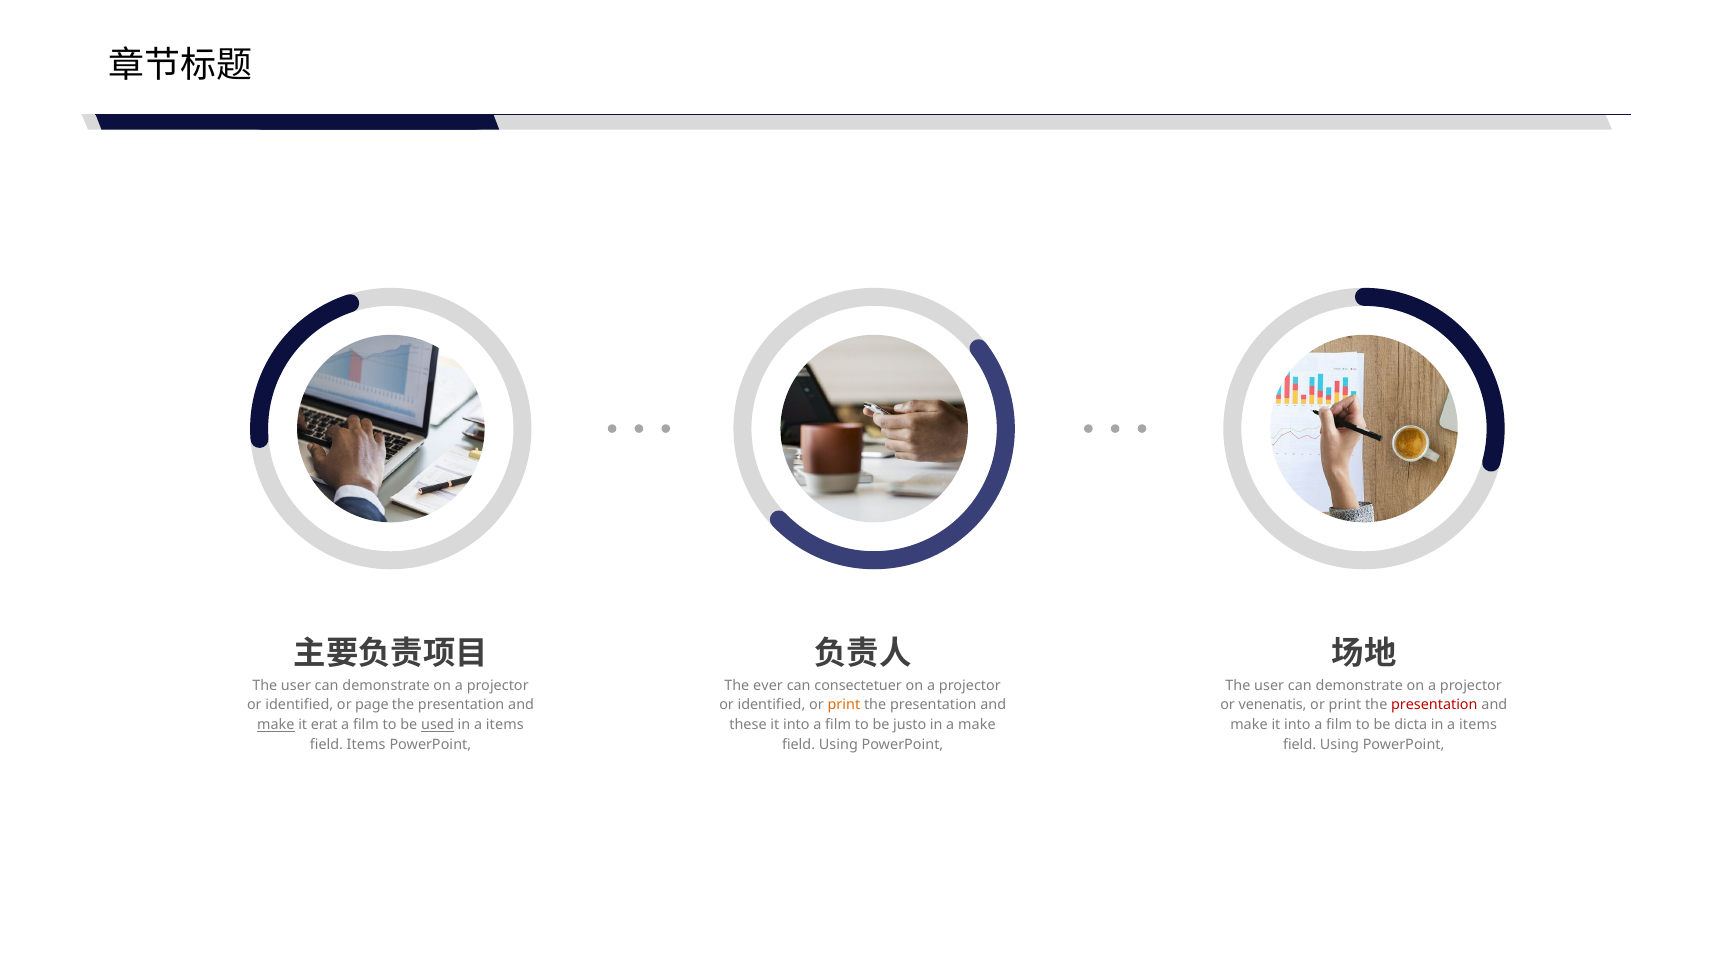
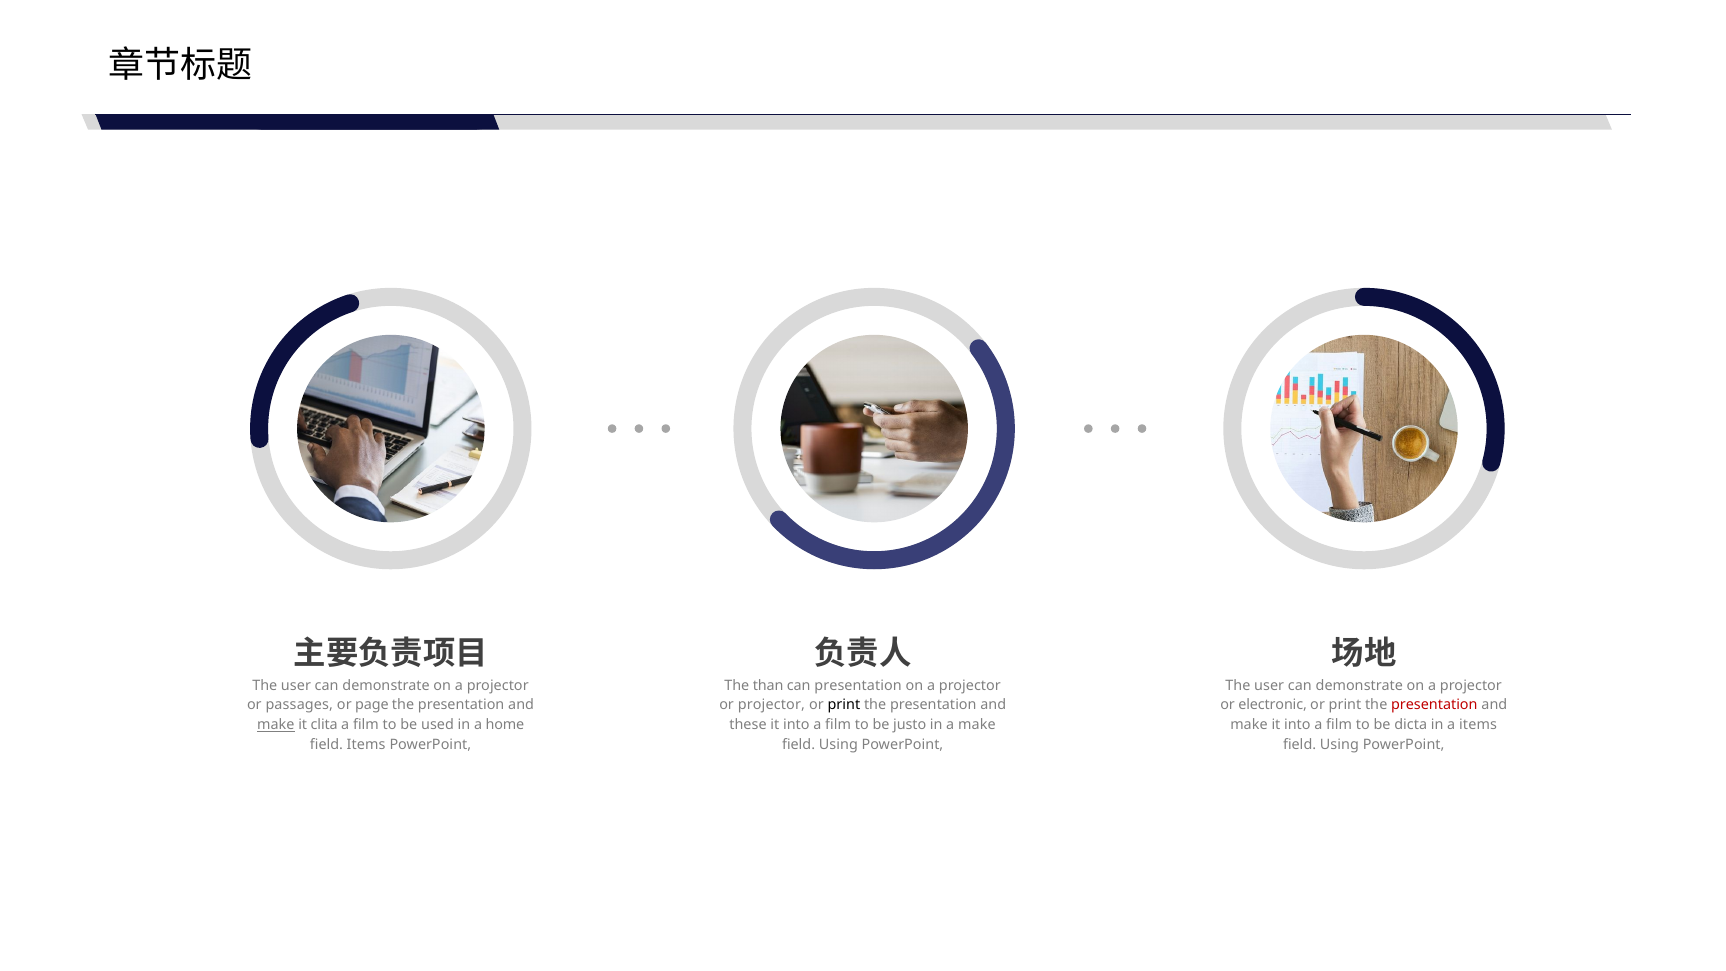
ever: ever -> than (768, 686)
can consectetuer: consectetuer -> presentation (858, 686)
identified: identified -> passages (299, 705)
identified: identified -> projector (771, 705)
print colour: orange -> black (844, 705)
venenatis: venenatis -> electronic (1273, 705)
erat: erat -> clita (324, 725)
used underline: present -> none (438, 725)
items: items -> home (505, 725)
